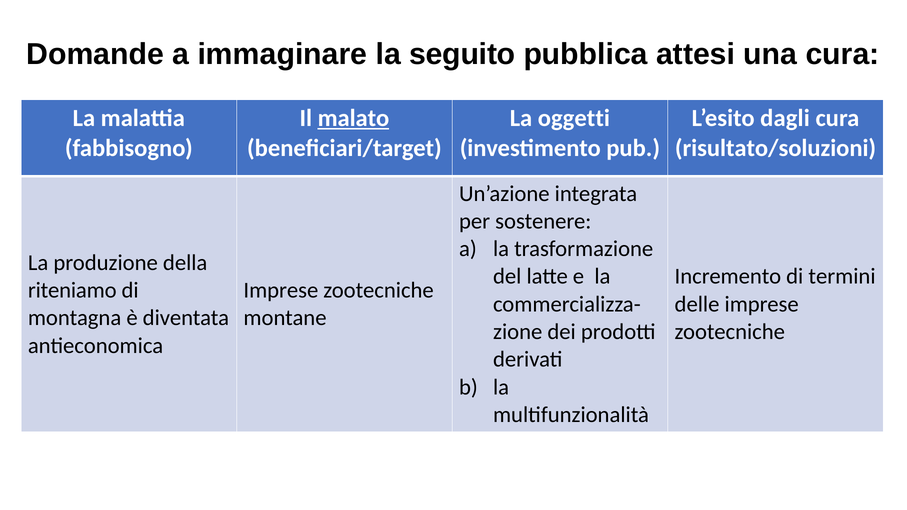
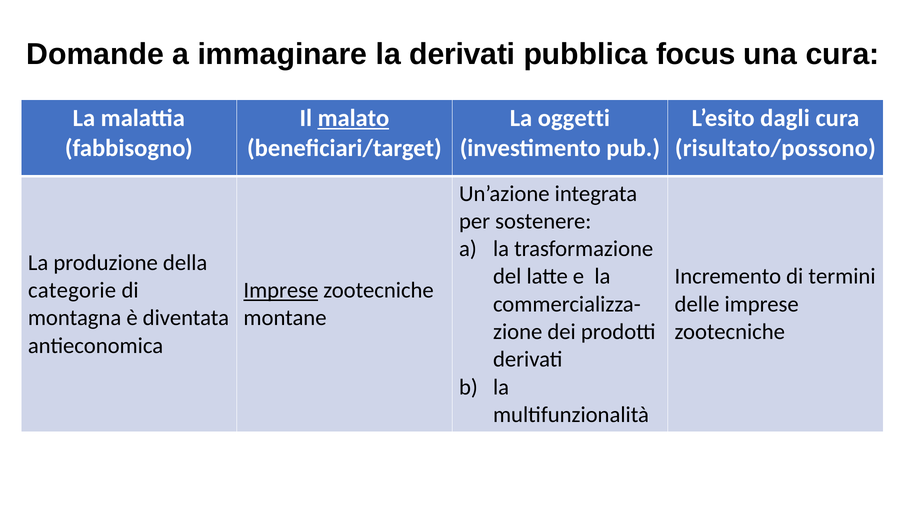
la seguito: seguito -> derivati (462, 54)
attesi: attesi -> focus (696, 54)
risultato/soluzioni: risultato/soluzioni -> risultato/possono (775, 148)
riteniamo: riteniamo -> categorie (72, 290)
Imprese underline: none -> present (281, 290)
